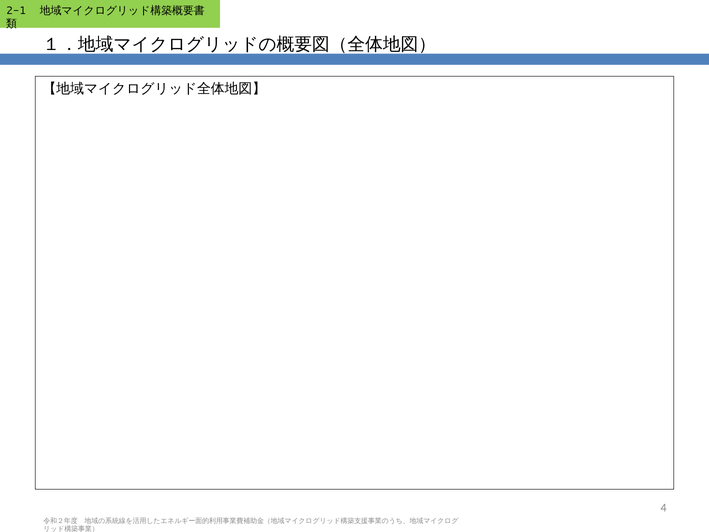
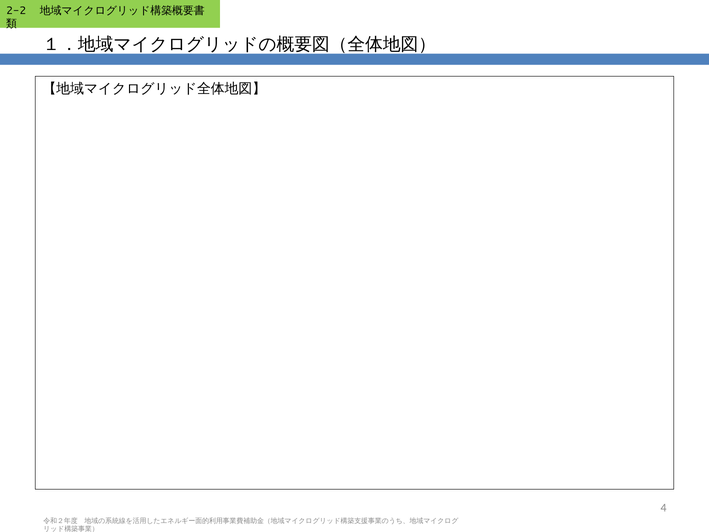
2-1: 2-1 -> 2-2 (16, 11)
